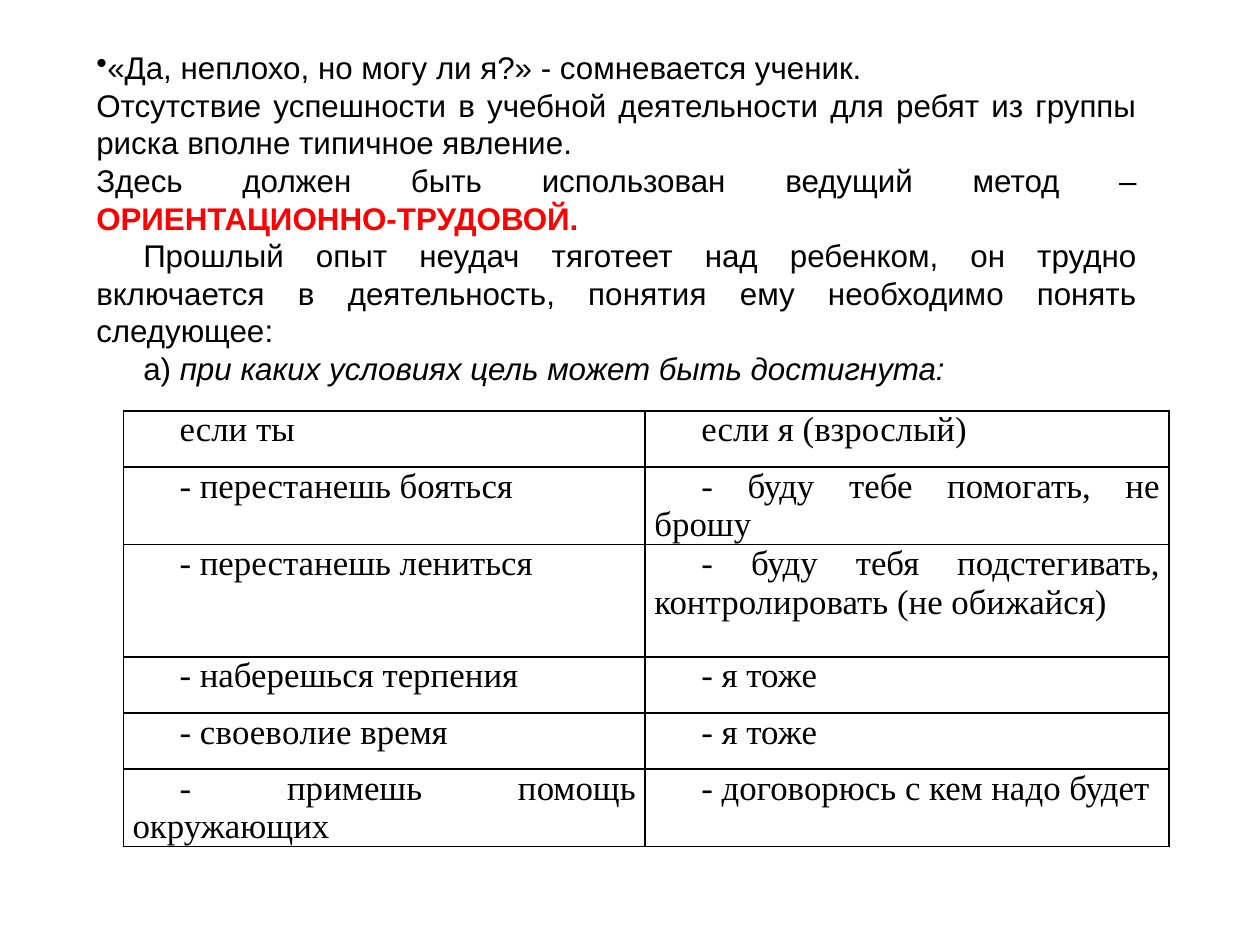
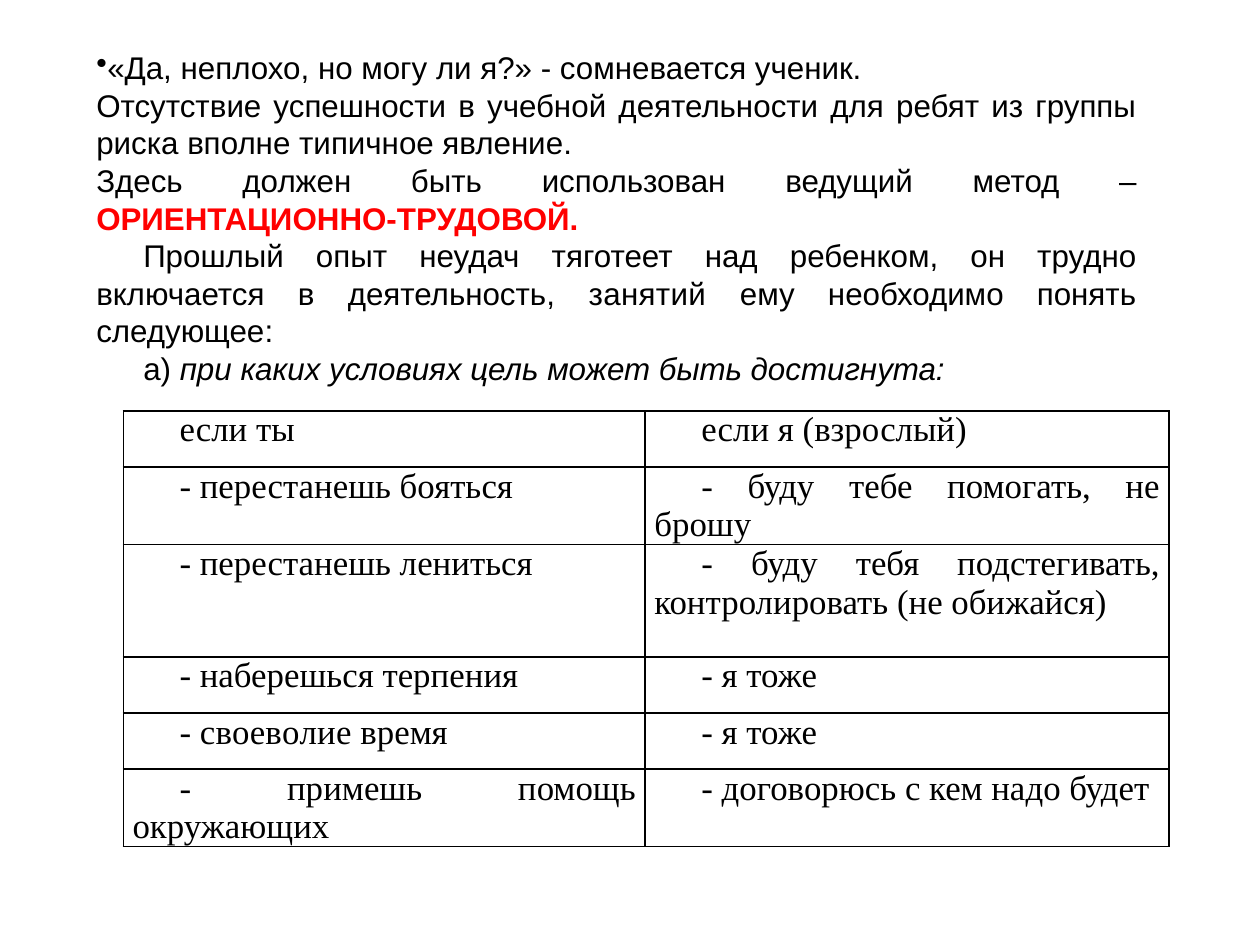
понятия: понятия -> занятий (647, 295)
